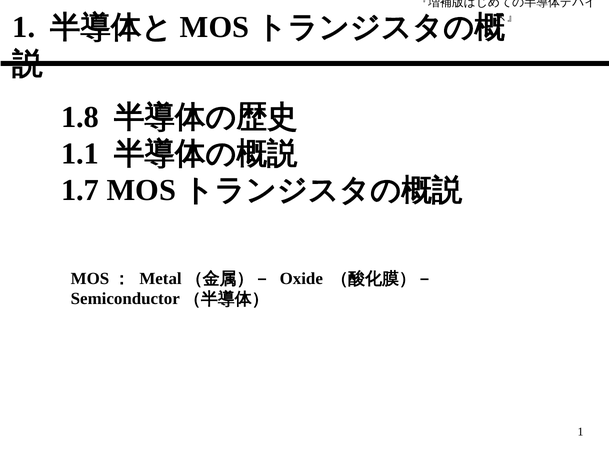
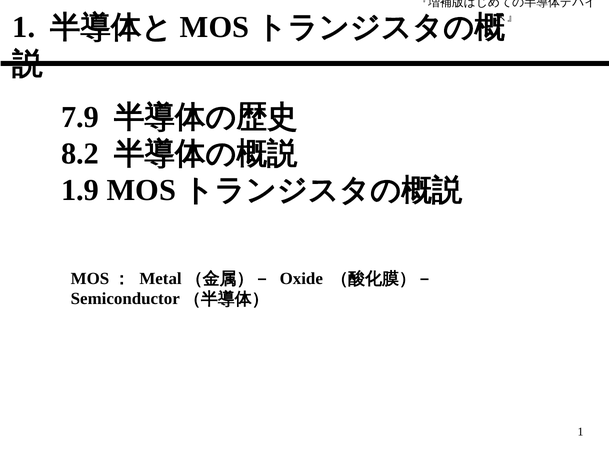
1.8: 1.8 -> 7.9 (80, 117)
1.1: 1.1 -> 8.2 (80, 153)
1.7: 1.7 -> 1.9 (80, 190)
